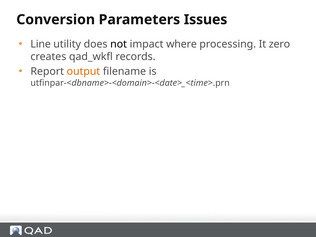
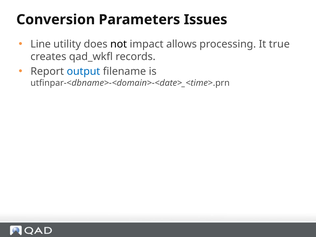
where: where -> allows (181, 44)
zero: zero -> true (279, 44)
output colour: orange -> blue (83, 72)
